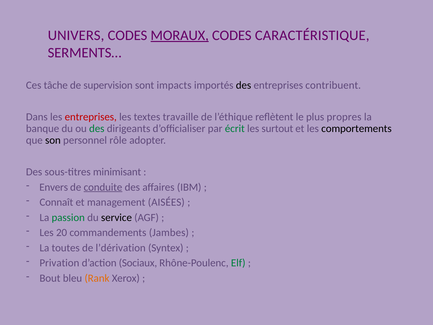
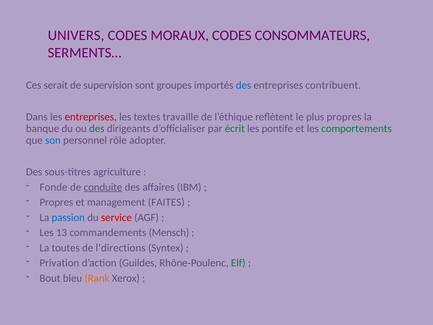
MORAUX underline: present -> none (180, 35)
CARACTÉRISTIQUE: CARACTÉRISTIQUE -> CONSOMMATEURS (312, 35)
tâche: tâche -> serait (56, 85)
impacts: impacts -> groupes (174, 85)
des colour: black -> blue (244, 85)
surtout: surtout -> pontife (277, 128)
comportements colour: black -> green (356, 128)
son colour: black -> blue (53, 140)
minimisant: minimisant -> agriculture (117, 172)
Envers: Envers -> Fonde (54, 187)
Connaît: Connaît -> Propres (56, 202)
AISÉES: AISÉES -> FAITES (166, 202)
passion colour: green -> blue (68, 217)
service colour: black -> red (116, 217)
20: 20 -> 13 (62, 232)
Jambes: Jambes -> Mensch (169, 232)
l’dérivation: l’dérivation -> l’directions (121, 248)
Sociaux: Sociaux -> Guildes (138, 263)
